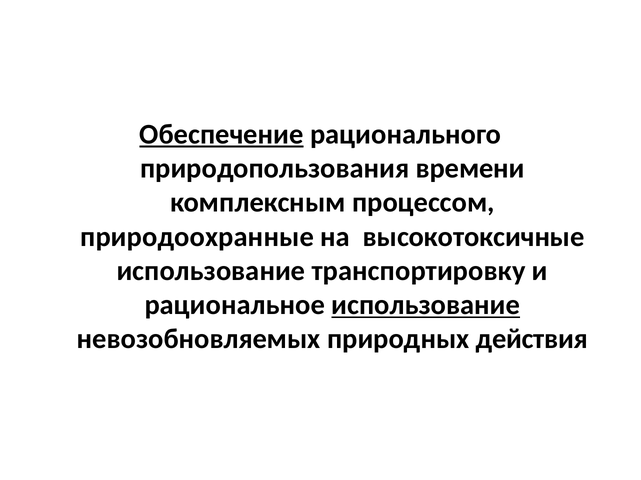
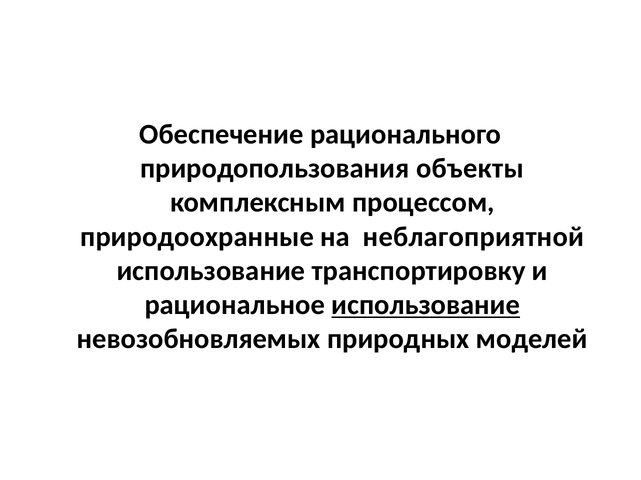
Обеспечение underline: present -> none (221, 134)
времени: времени -> объекты (470, 169)
высокотоксичные: высокотоксичные -> неблагоприятной (473, 237)
действия: действия -> моделей (532, 340)
